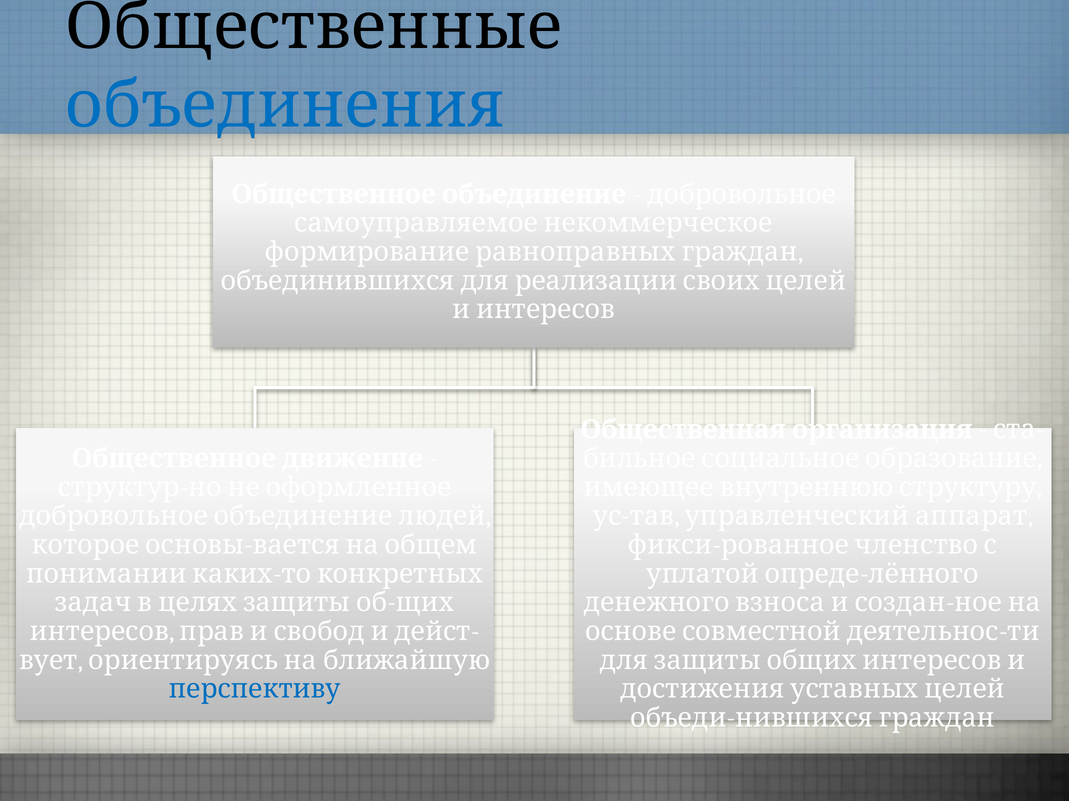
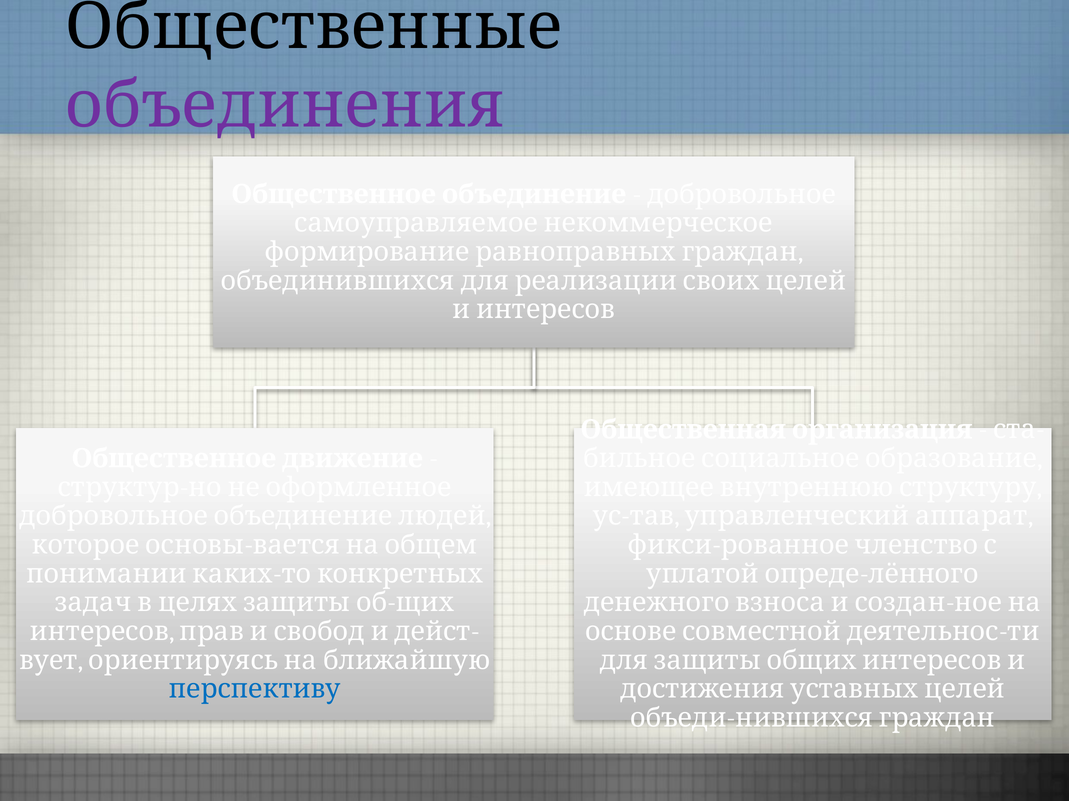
объединения colour: blue -> purple (285, 105)
